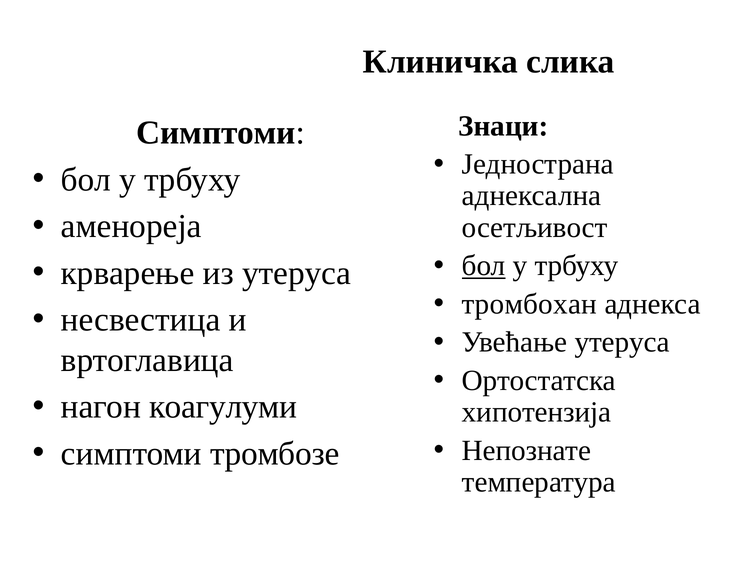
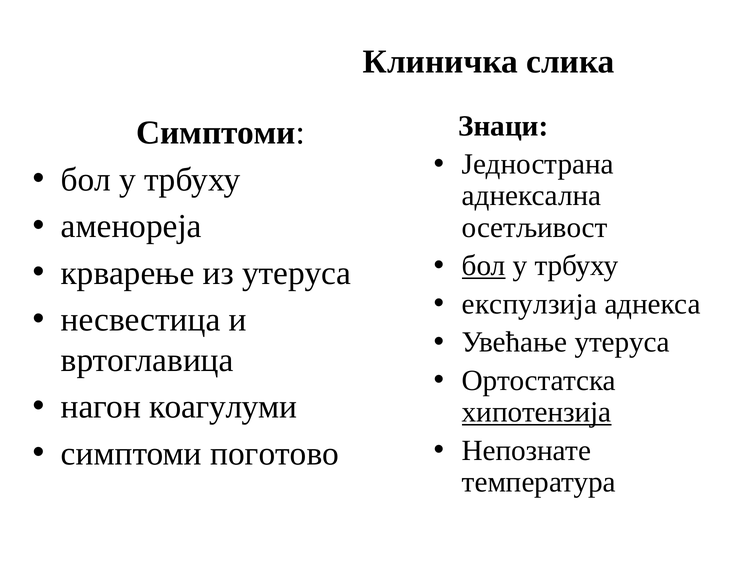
тромбоxан: тромбоxан -> експулзија (529, 304)
хипотензија underline: none -> present (537, 412)
тромбозе: тромбозе -> поготово (275, 454)
